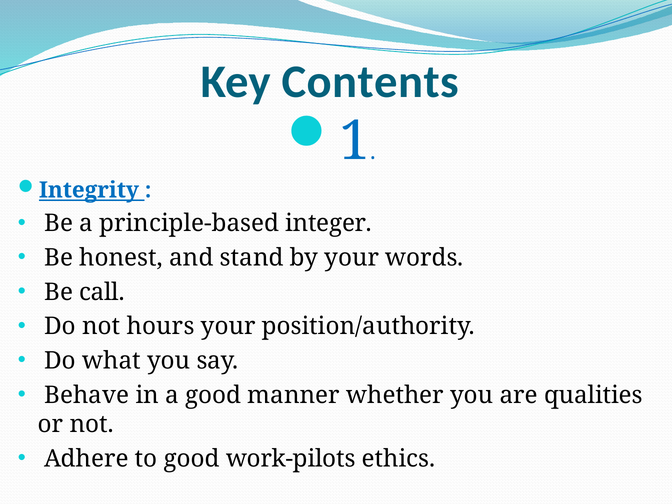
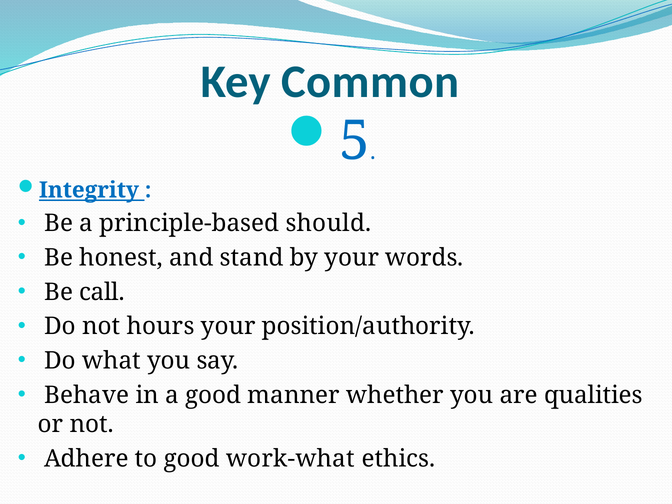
Contents: Contents -> Common (370, 82)
1: 1 -> 5 (355, 141)
integer: integer -> should (328, 223)
work-pilots: work-pilots -> work-what (291, 459)
